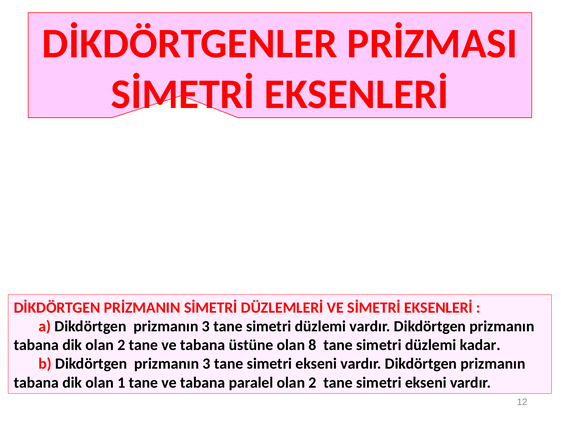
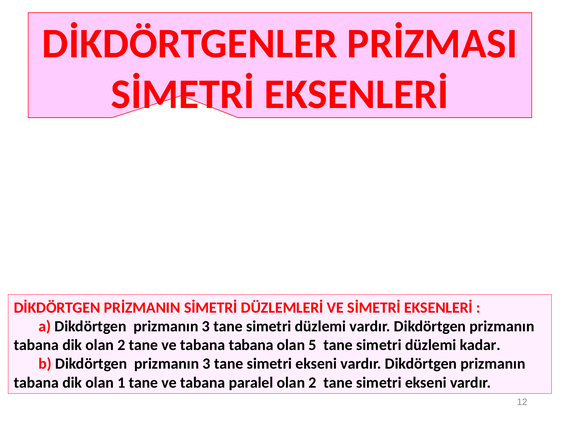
tabana üstüne: üstüne -> tabana (251, 345)
8: 8 -> 5 (313, 345)
